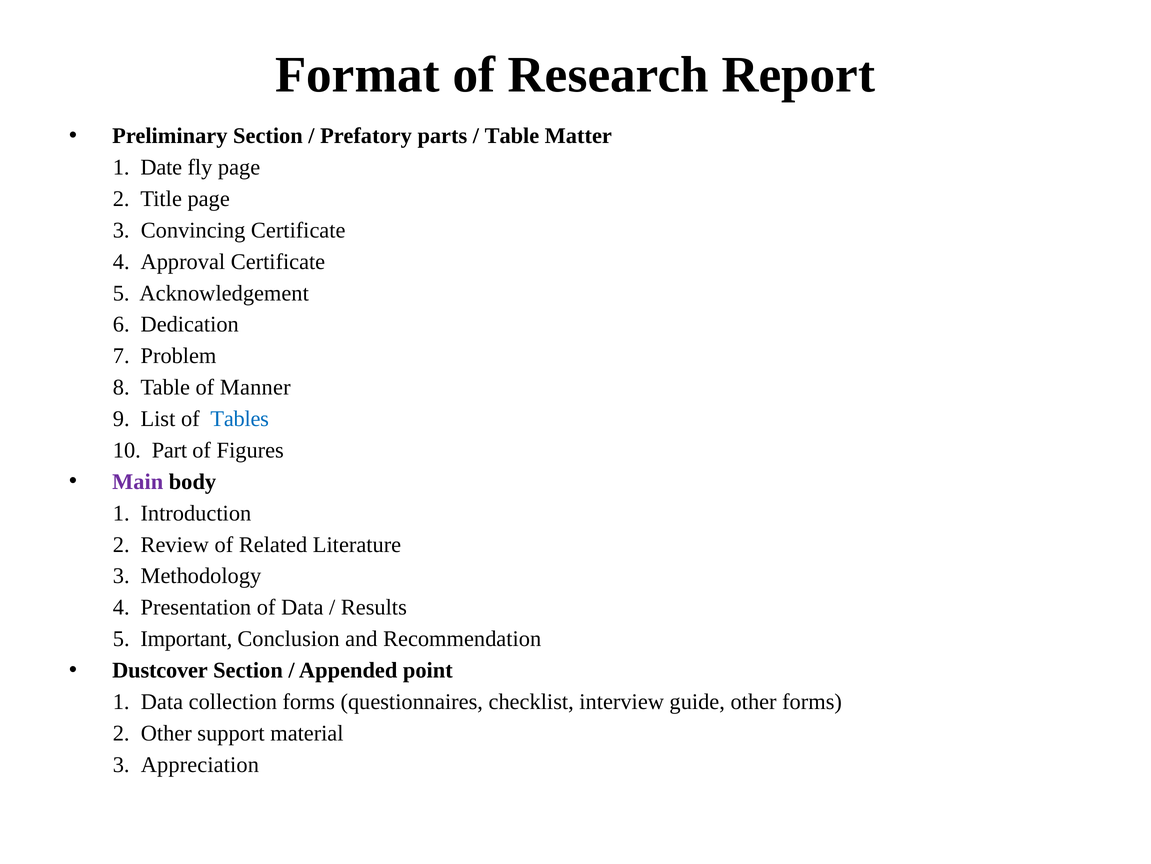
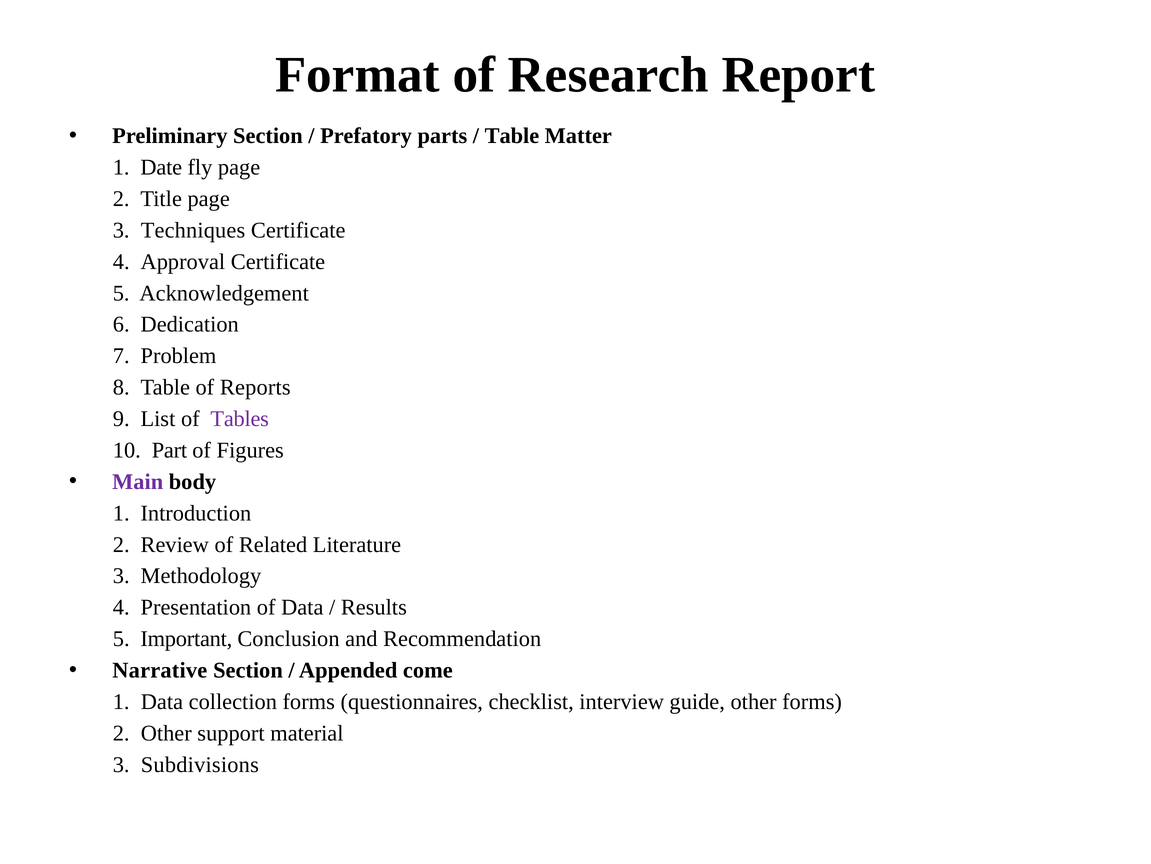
Convincing: Convincing -> Techniques (193, 230)
Manner: Manner -> Reports (255, 387)
Tables colour: blue -> purple (240, 419)
Dustcover: Dustcover -> Narrative (160, 670)
point: point -> come (428, 670)
Appreciation: Appreciation -> Subdivisions (200, 764)
